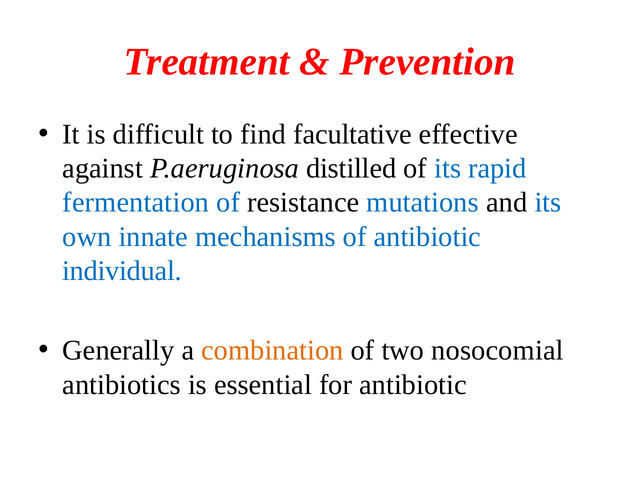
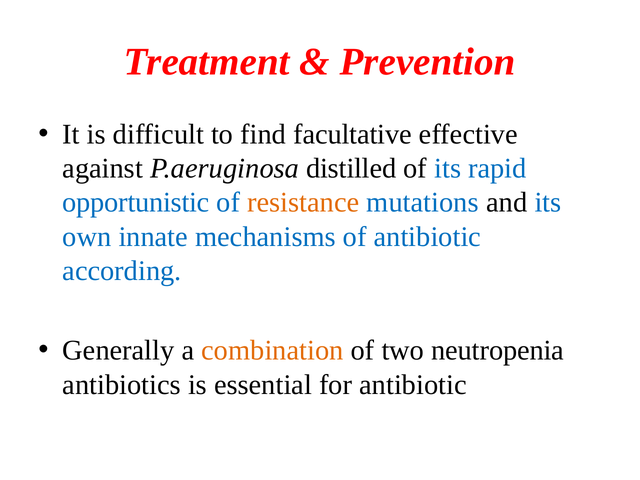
fermentation: fermentation -> opportunistic (136, 203)
resistance colour: black -> orange (303, 203)
individual: individual -> according (122, 271)
nosocomial: nosocomial -> neutropenia (498, 350)
